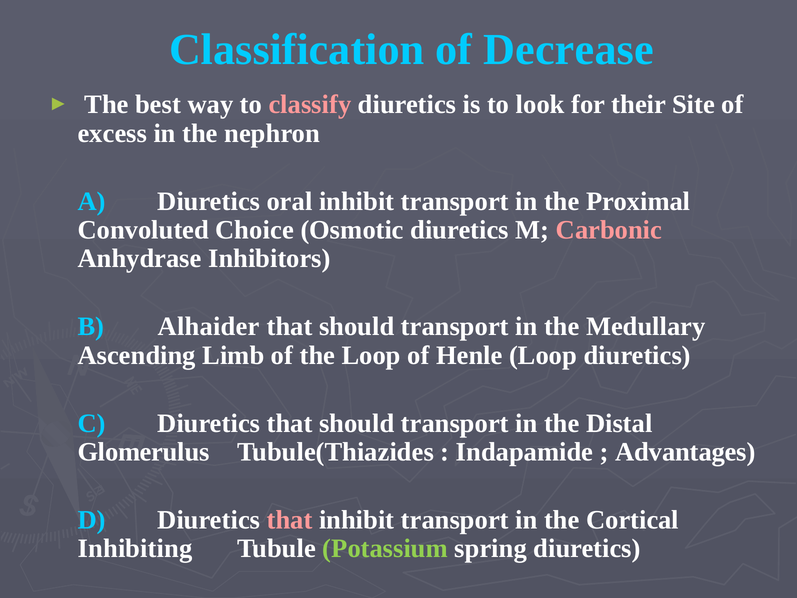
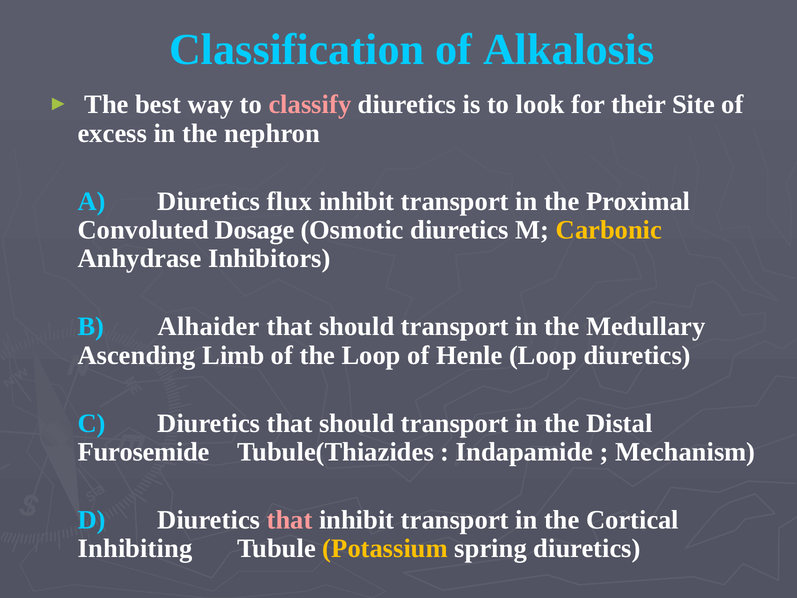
Decrease: Decrease -> Alkalosis (569, 50)
oral: oral -> flux (289, 201)
Choice: Choice -> Dosage (255, 230)
Carbonic colour: pink -> yellow (609, 230)
Glomerulus: Glomerulus -> Furosemide (143, 452)
Advantages: Advantages -> Mechanism (685, 452)
Potassium colour: light green -> yellow (385, 548)
